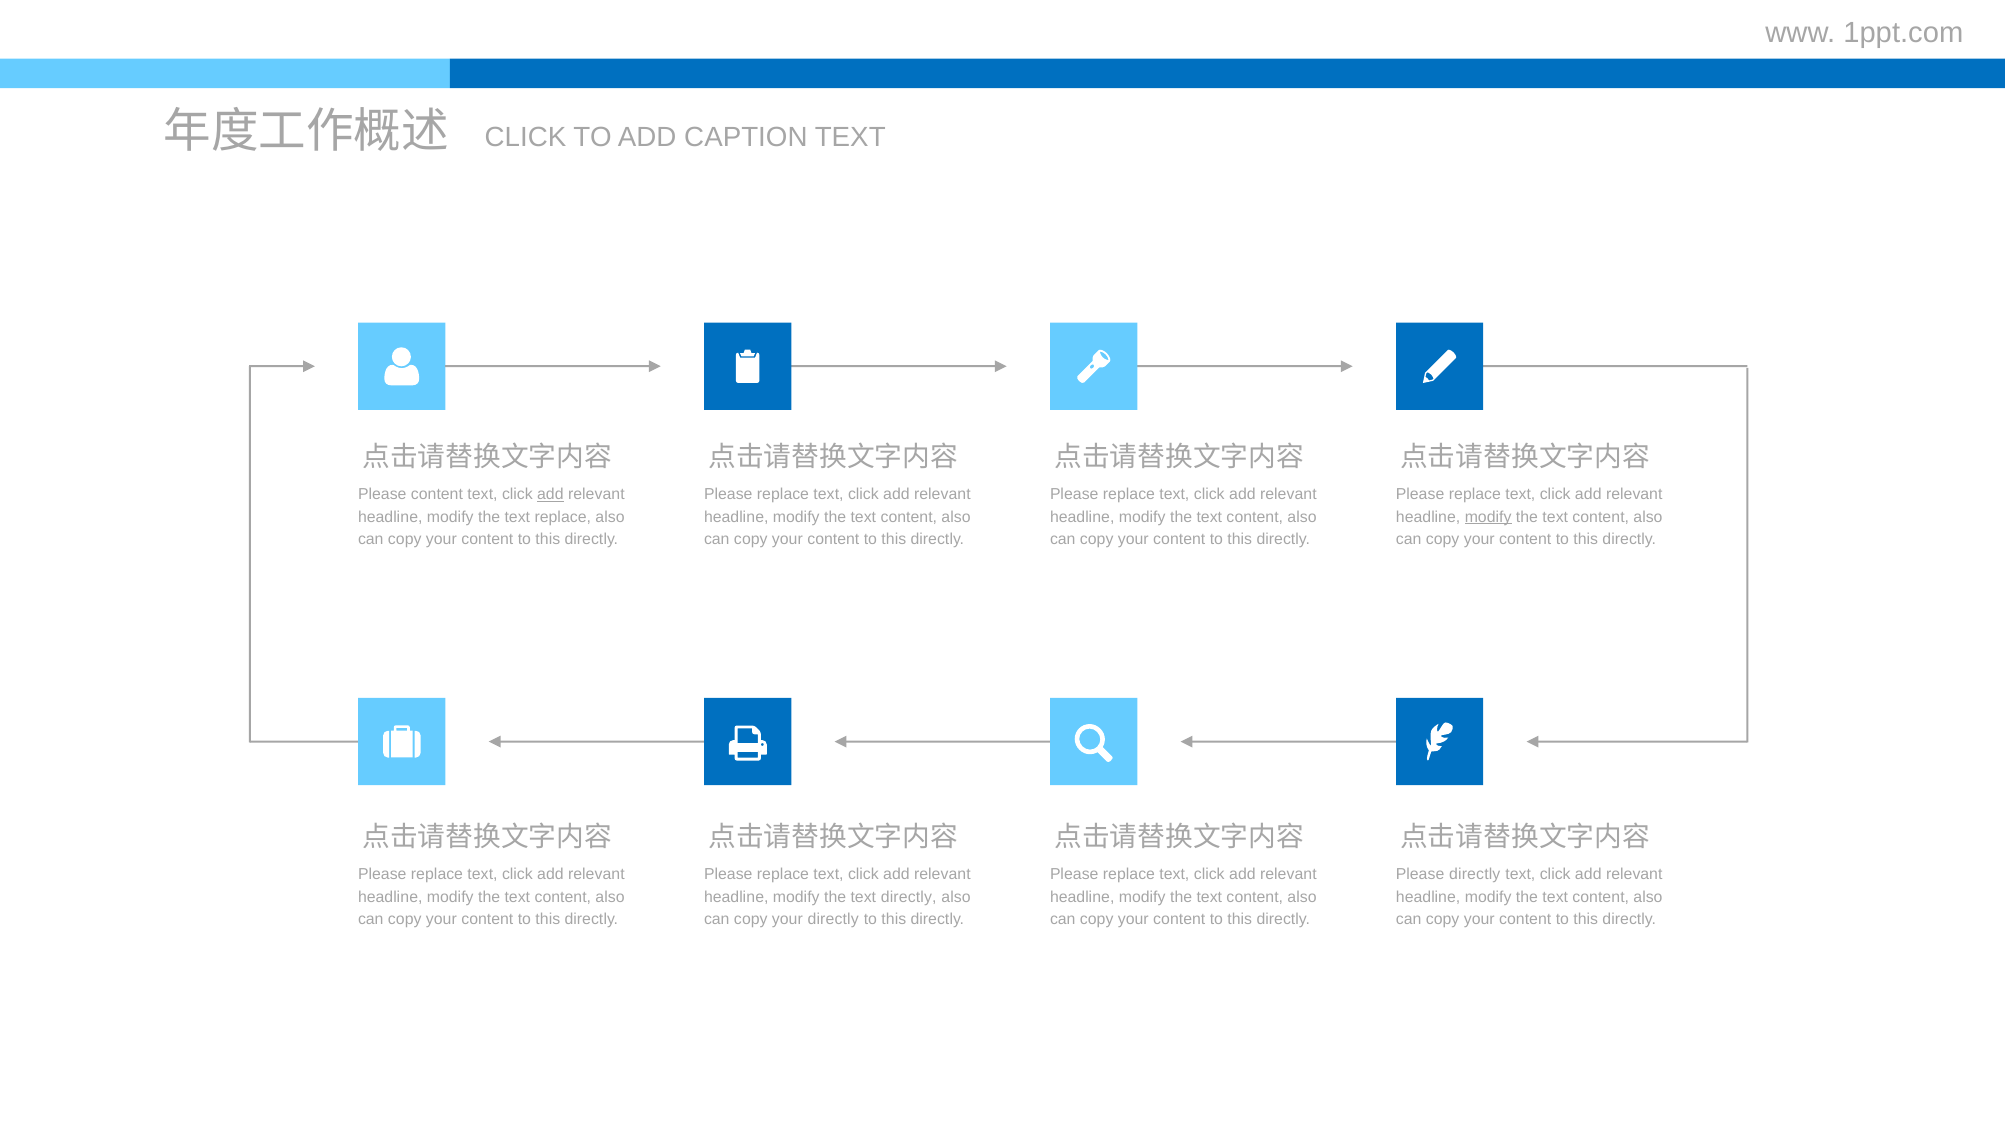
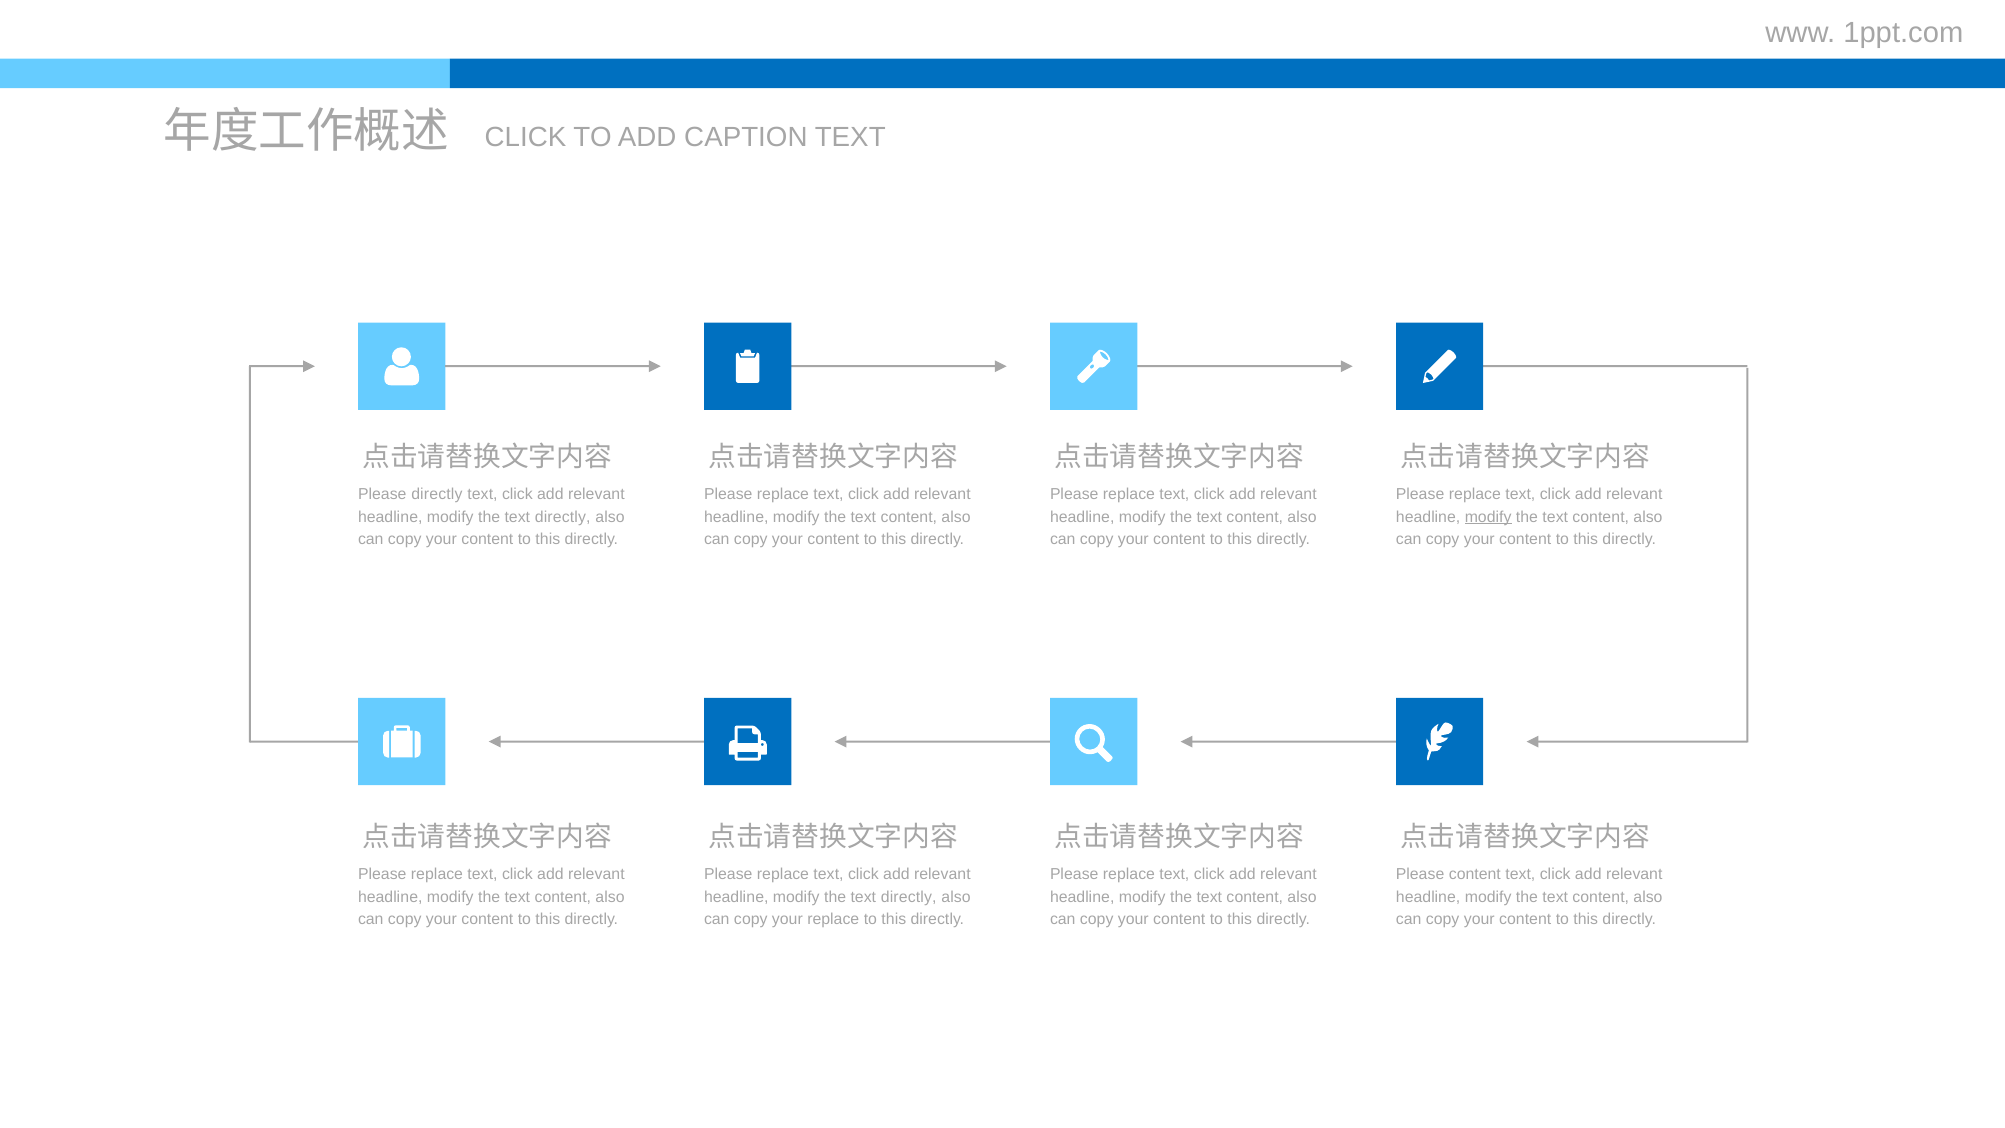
Please content: content -> directly (437, 494)
add underline: present -> none (550, 494)
replace: replace -> directly (563, 517)
Please directly: directly -> content (1475, 874)
your directly: directly -> replace (833, 920)
